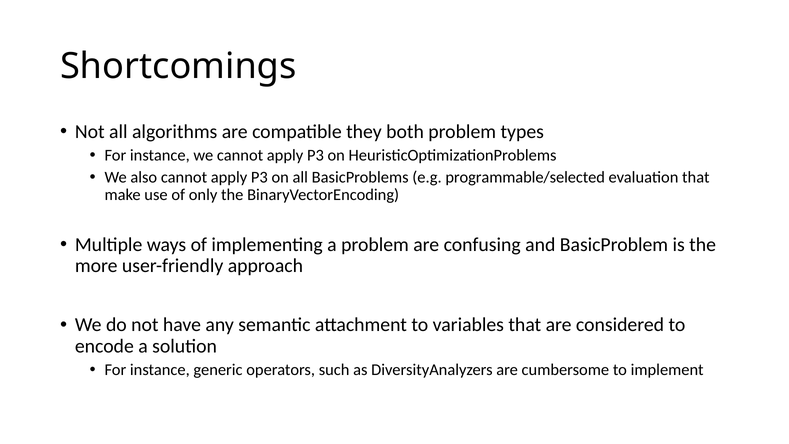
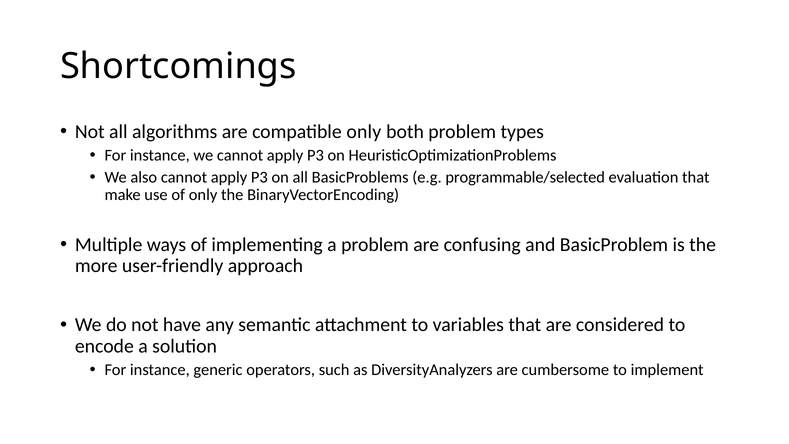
compatible they: they -> only (364, 132)
